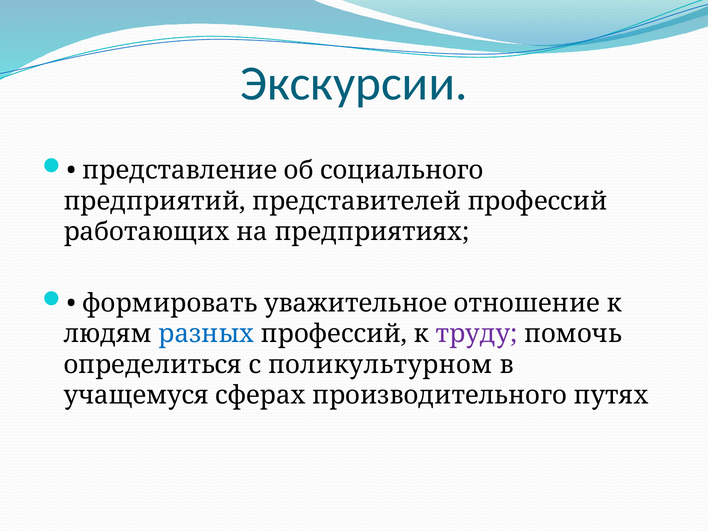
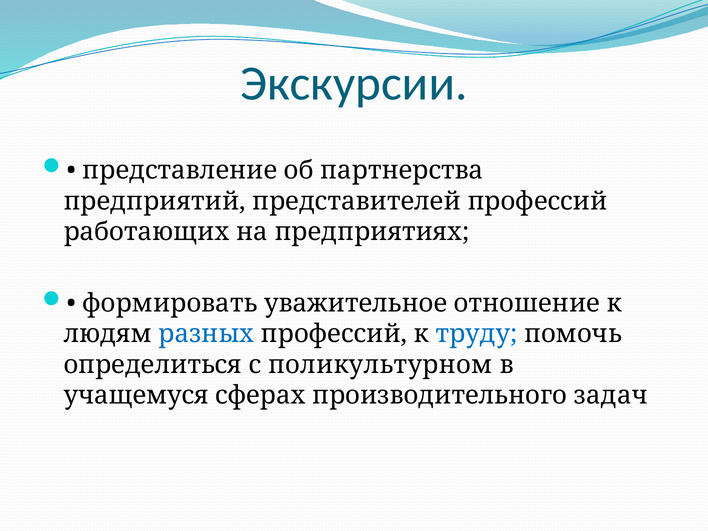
социального: социального -> партнерства (402, 170)
труду colour: purple -> blue (477, 334)
путях: путях -> задач (611, 395)
